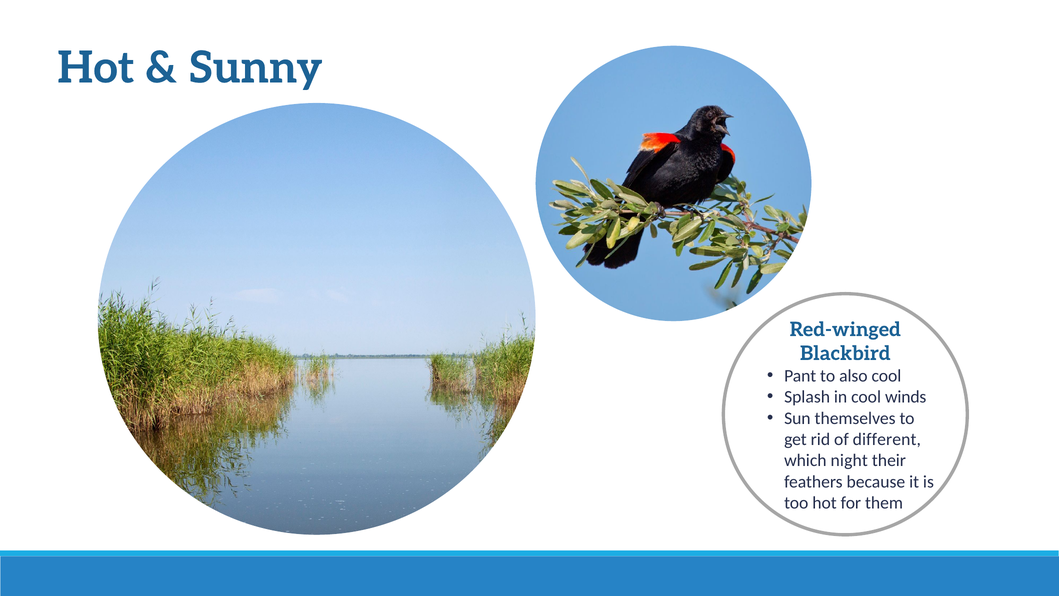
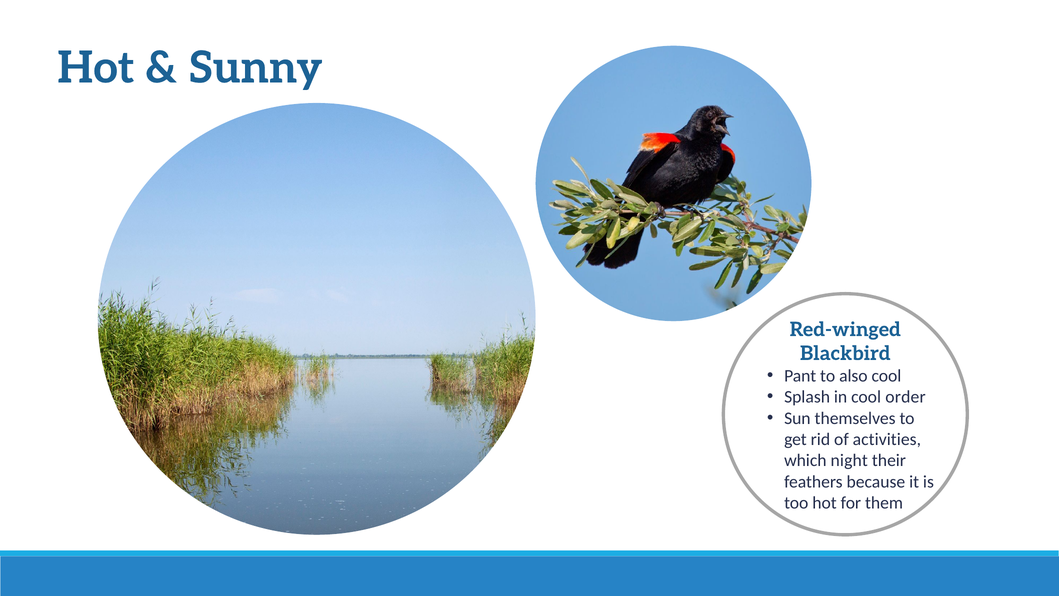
winds: winds -> order (906, 397)
different: different -> activities (887, 439)
